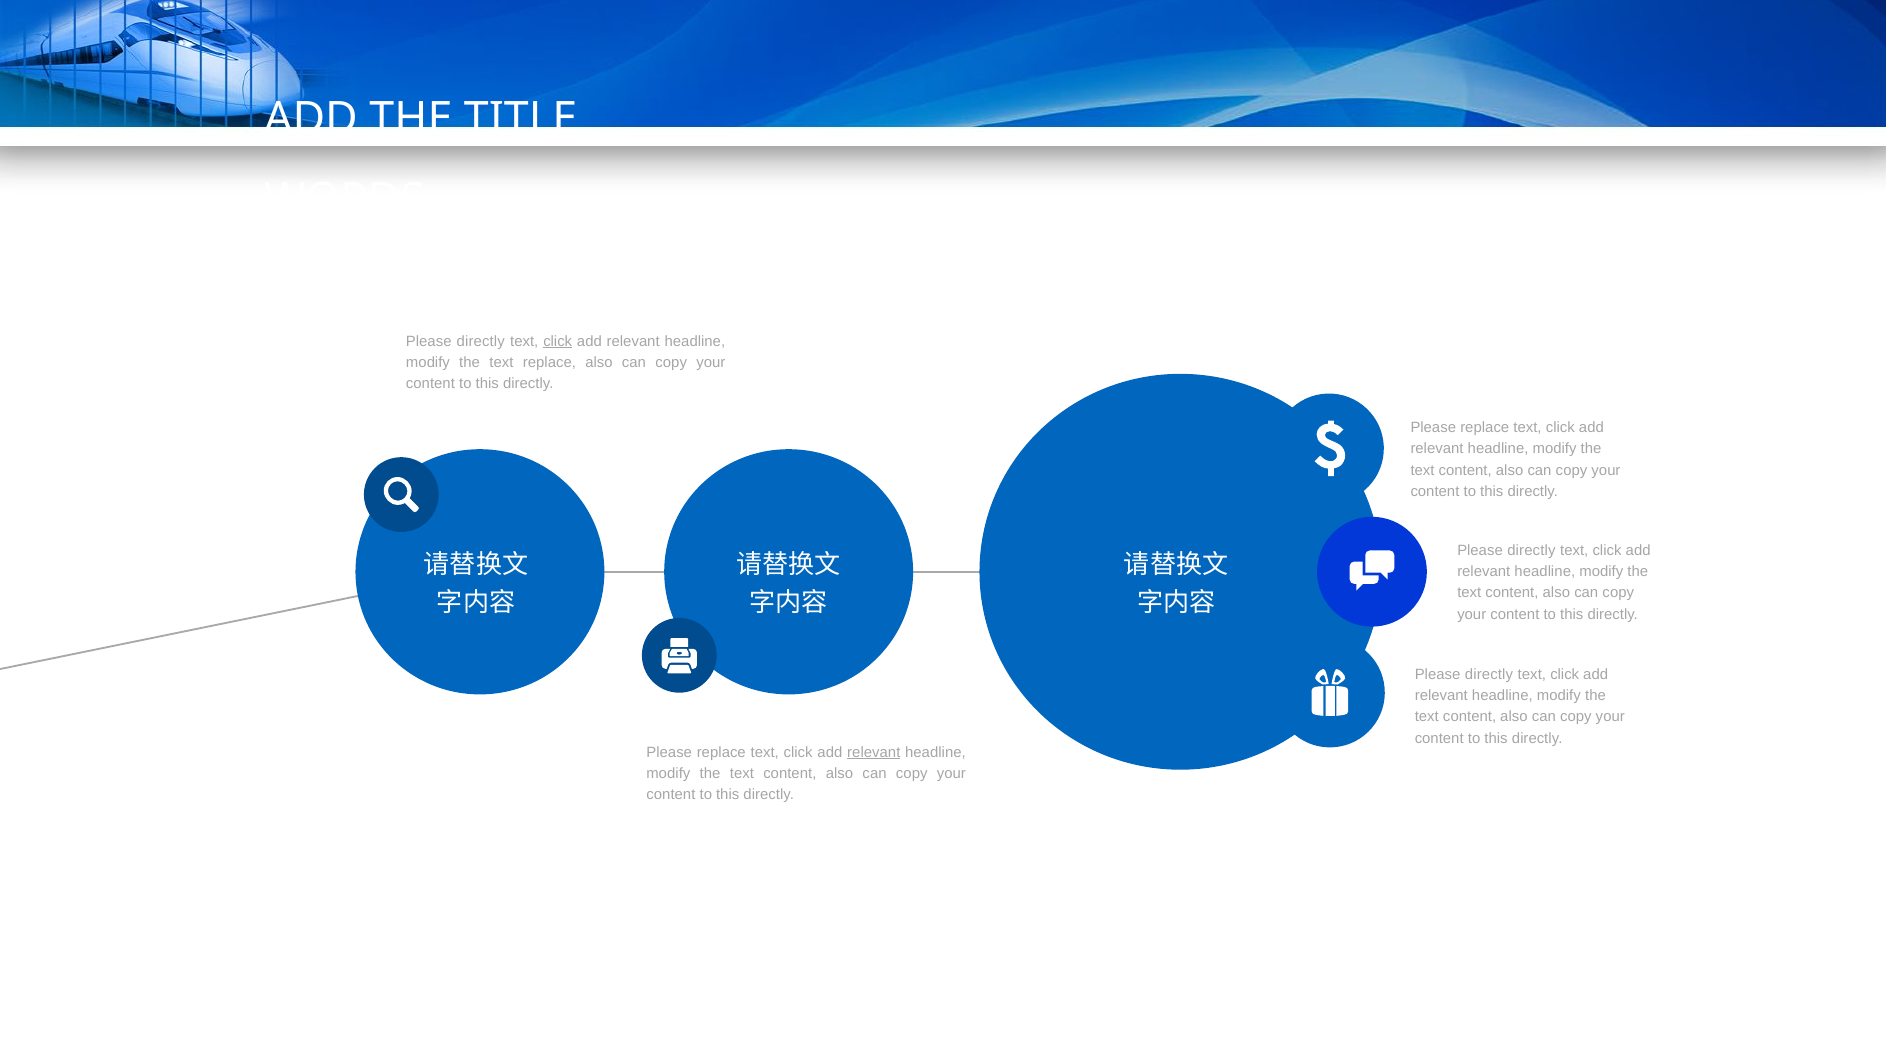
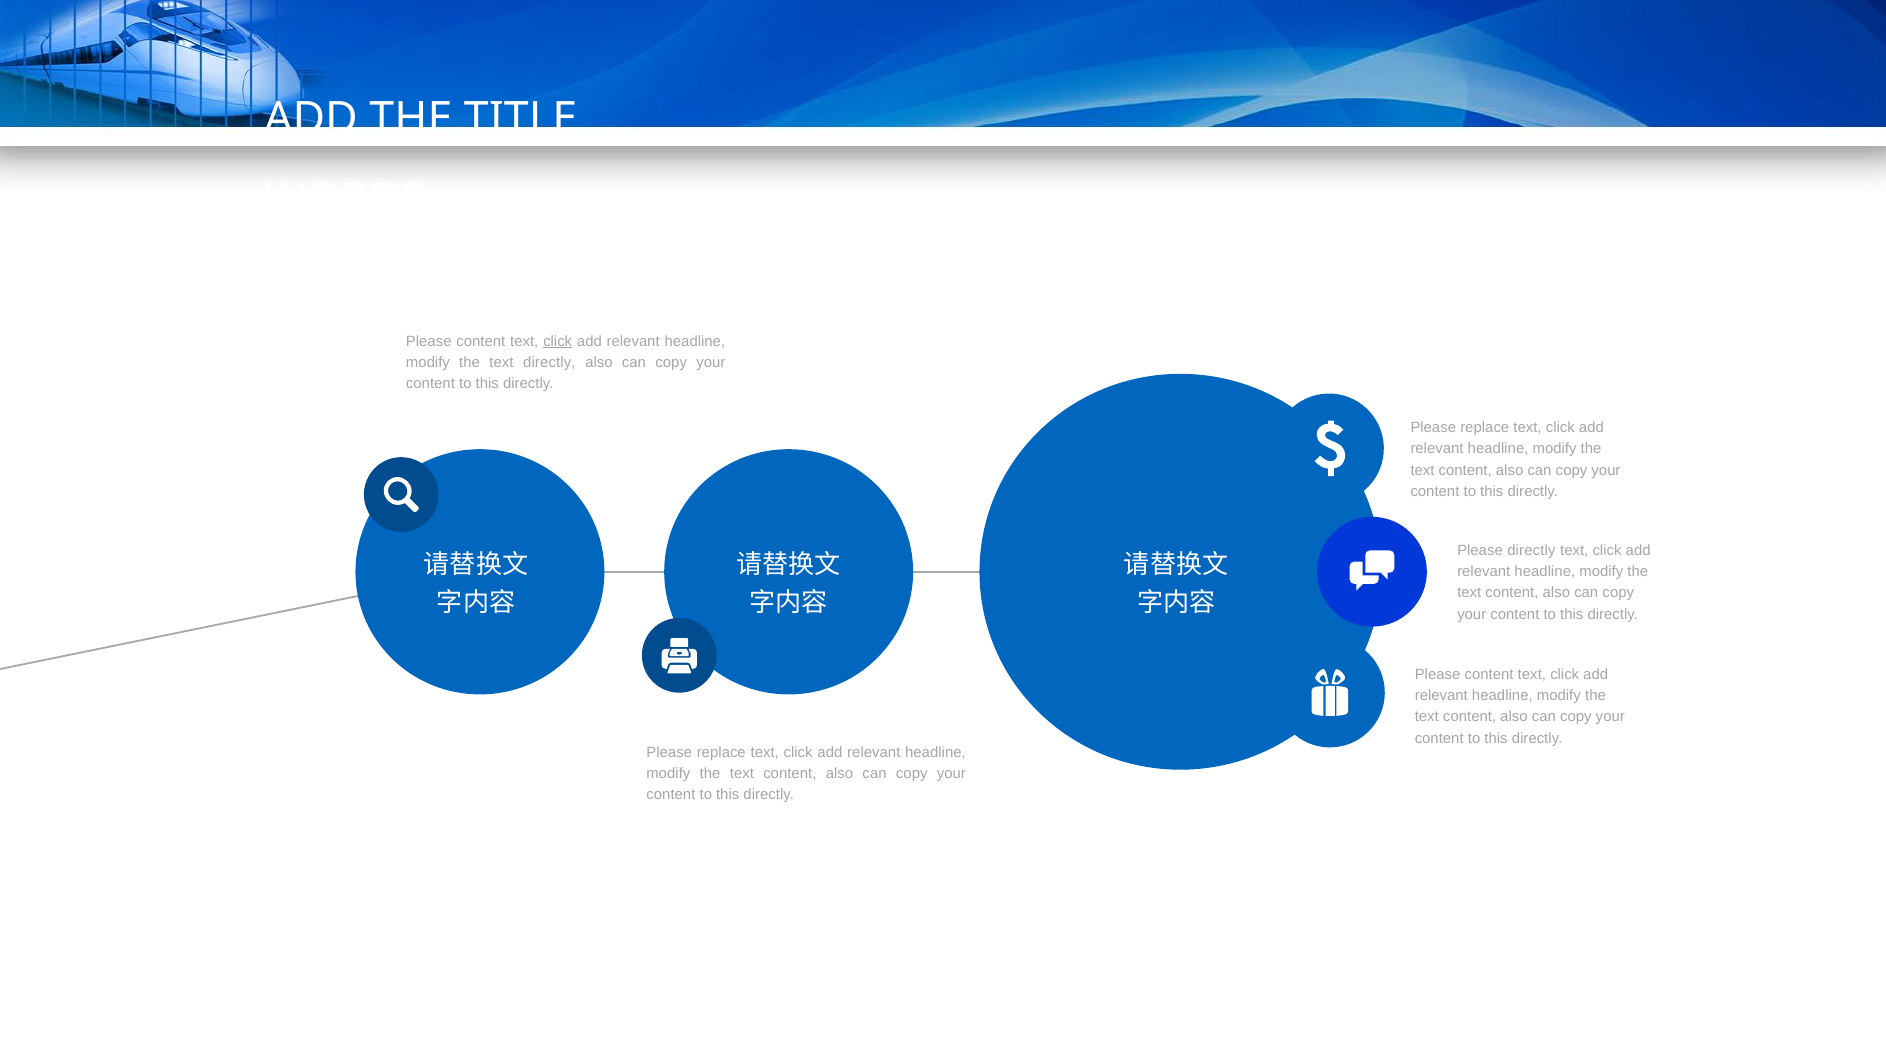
directly: directly -> content (481, 341)
text replace: replace -> directly (549, 362)
directly: directly -> content (1489, 674)
relevant underline: present -> none (874, 752)
